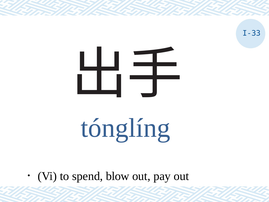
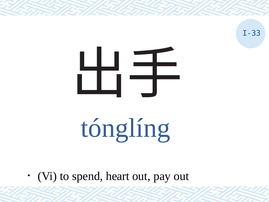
blow: blow -> heart (118, 176)
